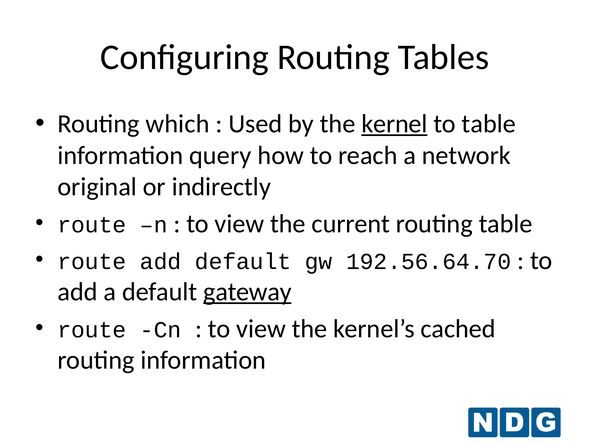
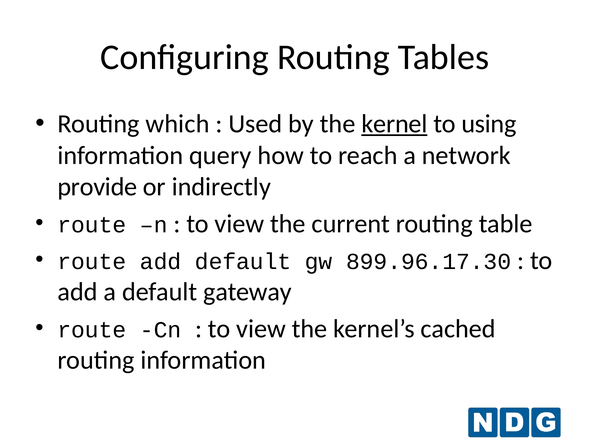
to table: table -> using (489, 124)
original: original -> provide (97, 187)
192.56.64.70: 192.56.64.70 -> 899.96.17.30 (429, 261)
gateway underline: present -> none (247, 292)
